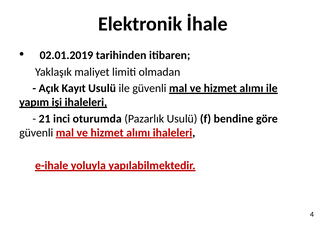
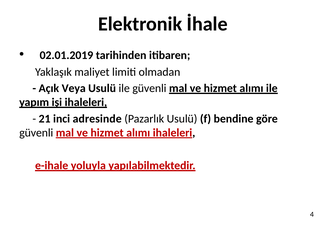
Kayıt: Kayıt -> Veya (74, 88)
oturumda: oturumda -> adresinde (97, 119)
